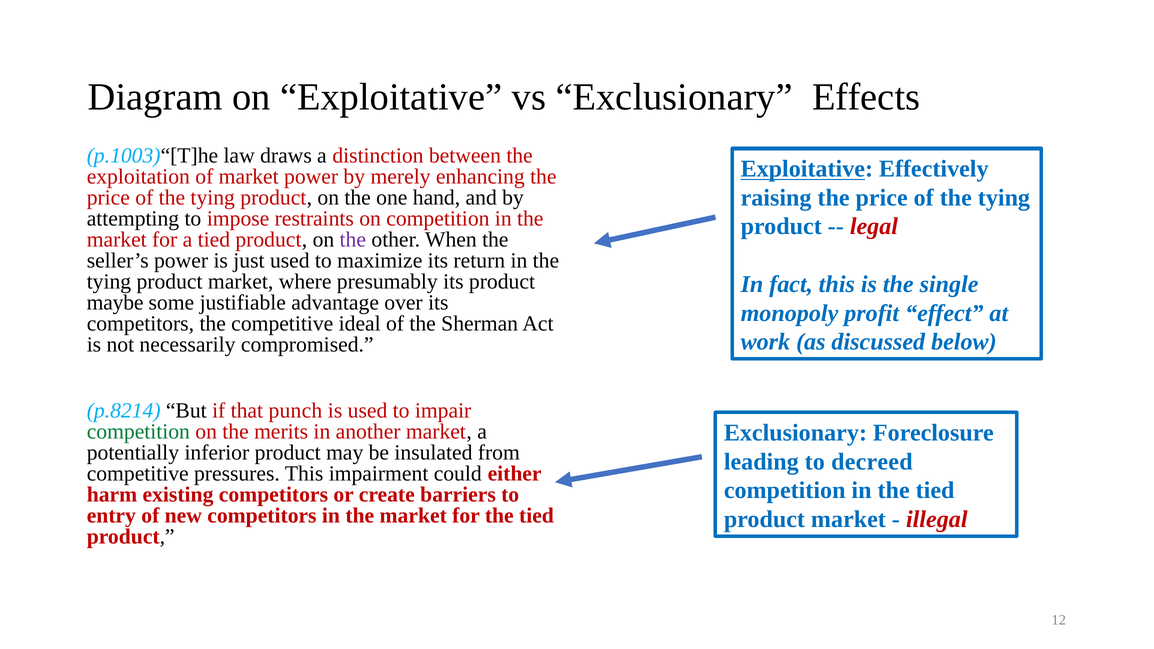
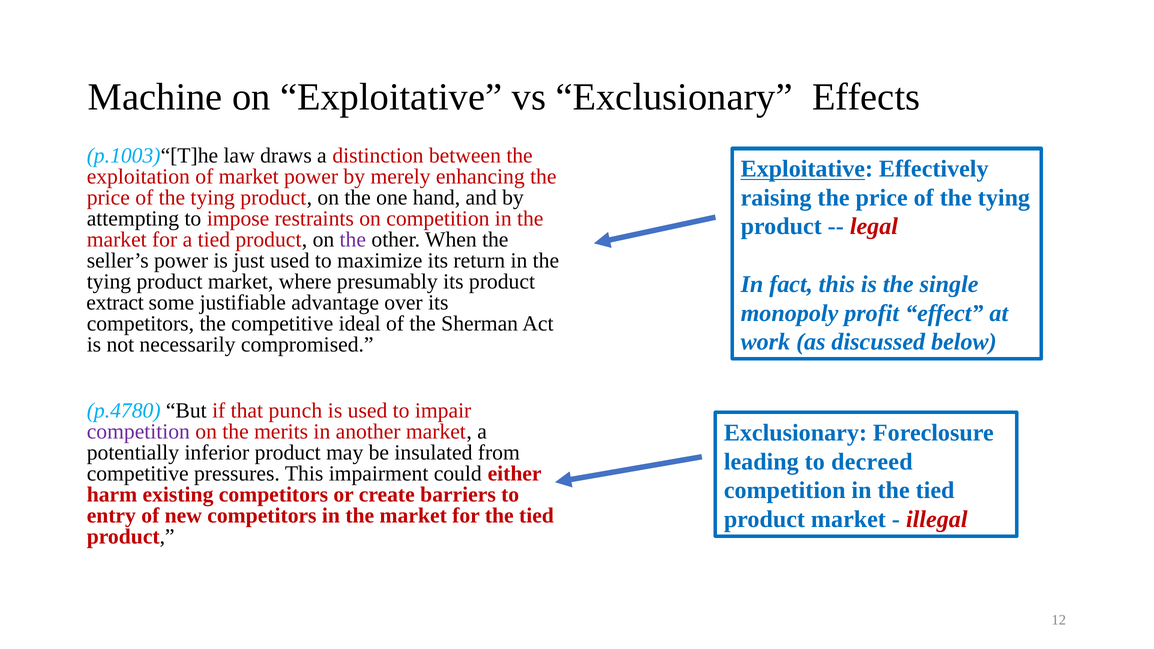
Diagram: Diagram -> Machine (155, 97)
maybe: maybe -> extract (115, 303)
p.8214: p.8214 -> p.4780 (124, 411)
competition colour: green -> purple (138, 432)
